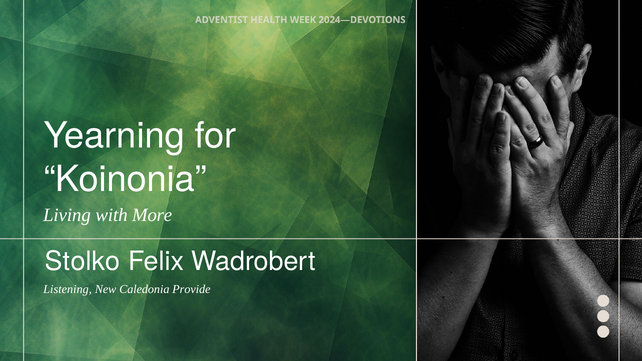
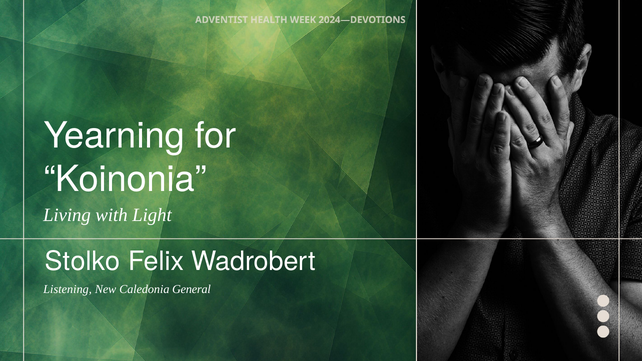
More: More -> Light (152, 215)
Provide: Provide -> General (191, 289)
